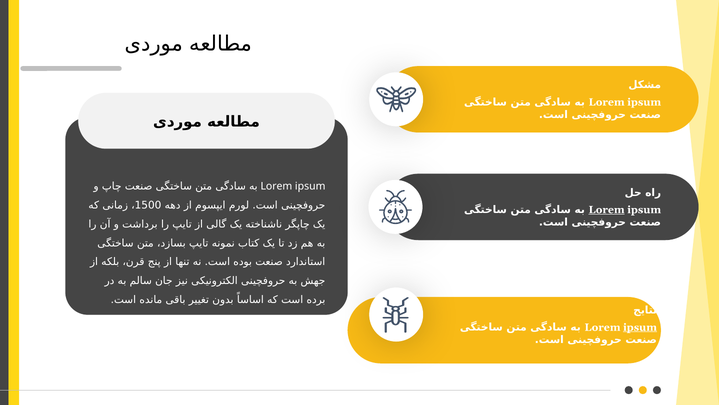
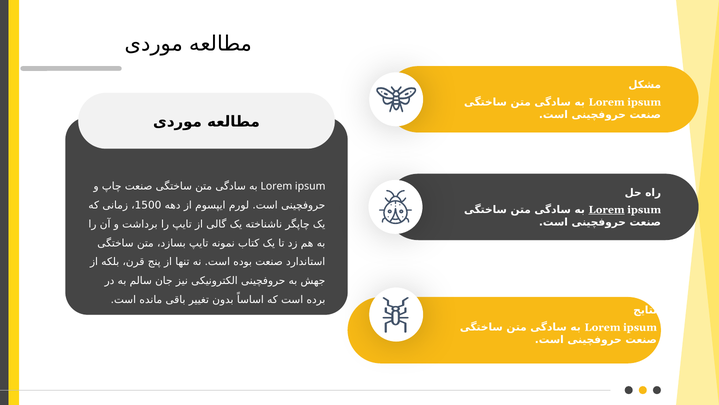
ipsum underline: present -> none (640, 327)
